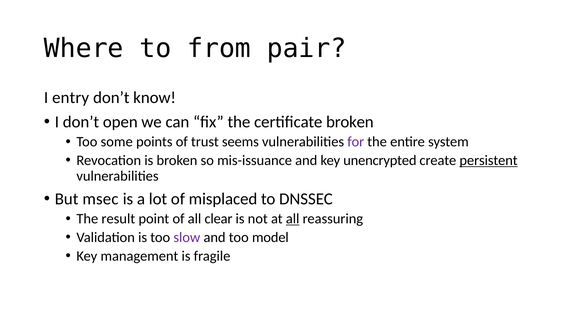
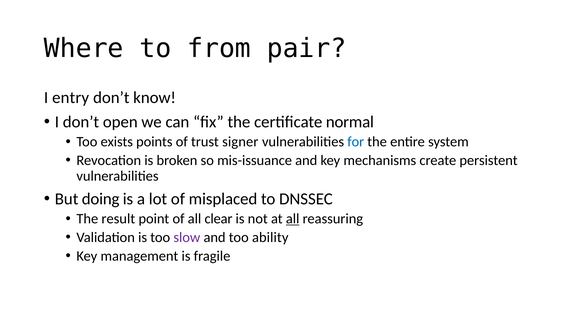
certificate broken: broken -> normal (350, 122)
some: some -> exists (117, 142)
seems: seems -> signer (240, 142)
for colour: purple -> blue (356, 142)
unencrypted: unencrypted -> mechanisms (380, 160)
persistent underline: present -> none (489, 160)
msec: msec -> doing (101, 199)
model: model -> ability (270, 237)
